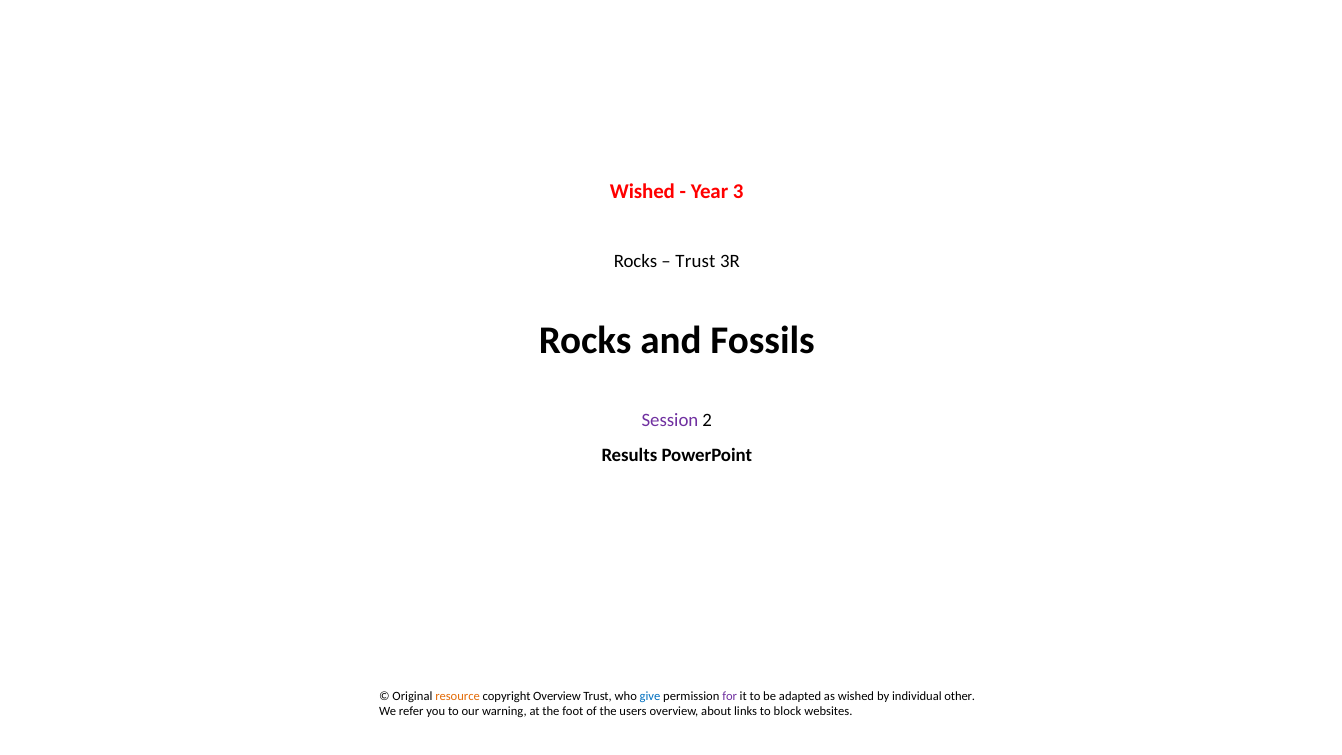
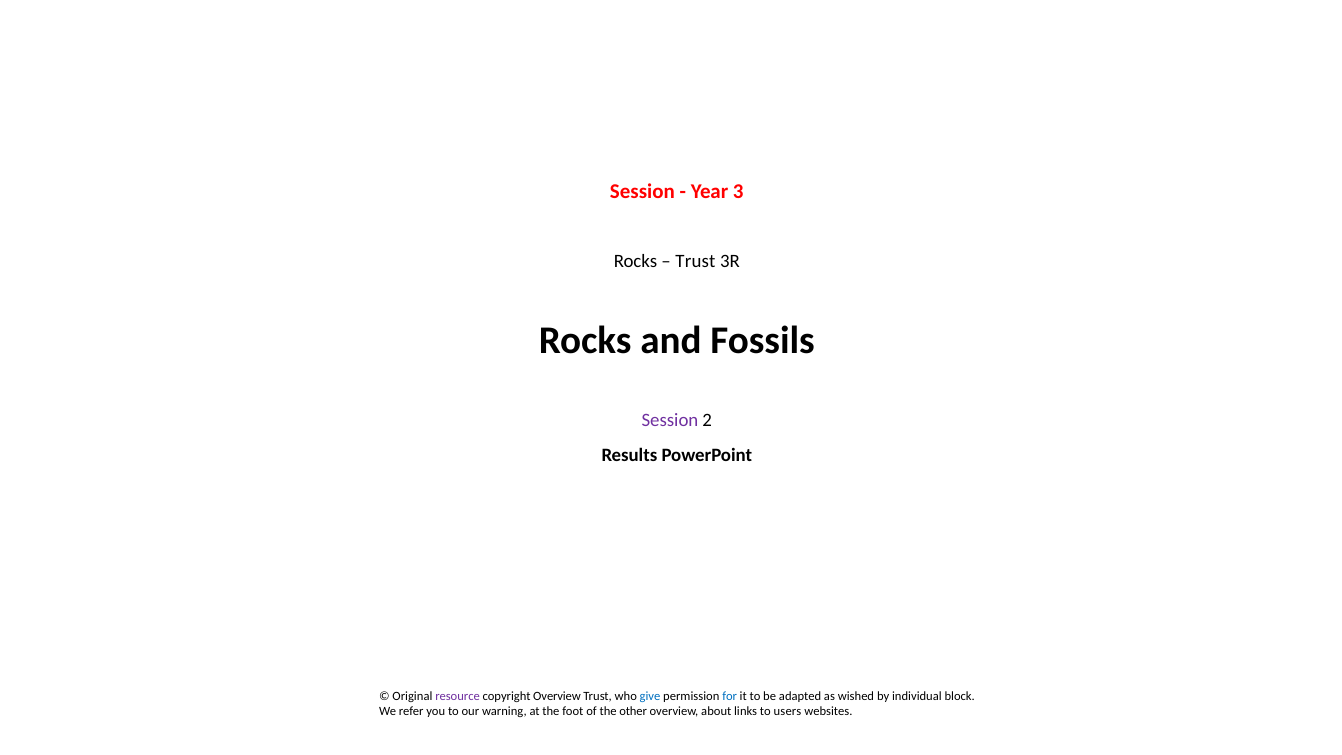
Wished: Wished -> Session (642, 192)
resource colour: orange -> purple (458, 696)
for colour: purple -> blue (730, 696)
other: other -> block (960, 696)
users: users -> other (633, 712)
block: block -> users (788, 712)
